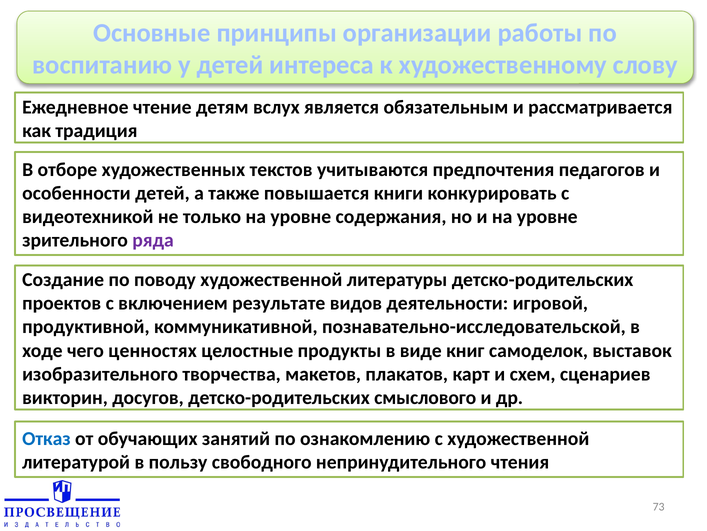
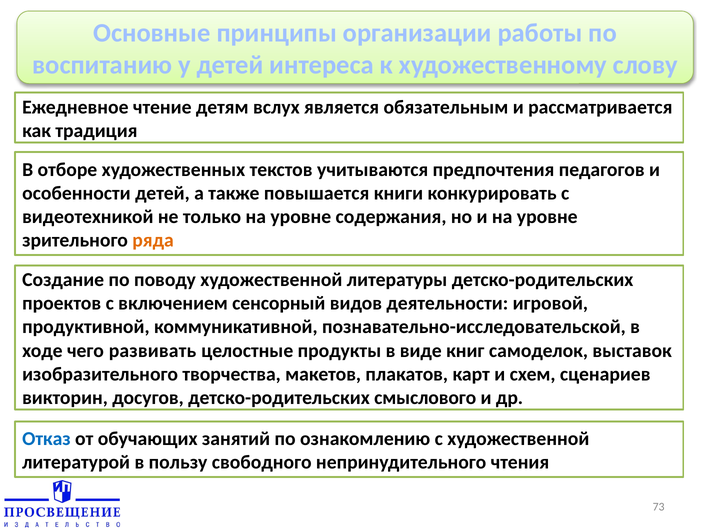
ряда colour: purple -> orange (153, 240)
результате: результате -> сенсорный (279, 303)
ценностях: ценностях -> развивать (153, 350)
